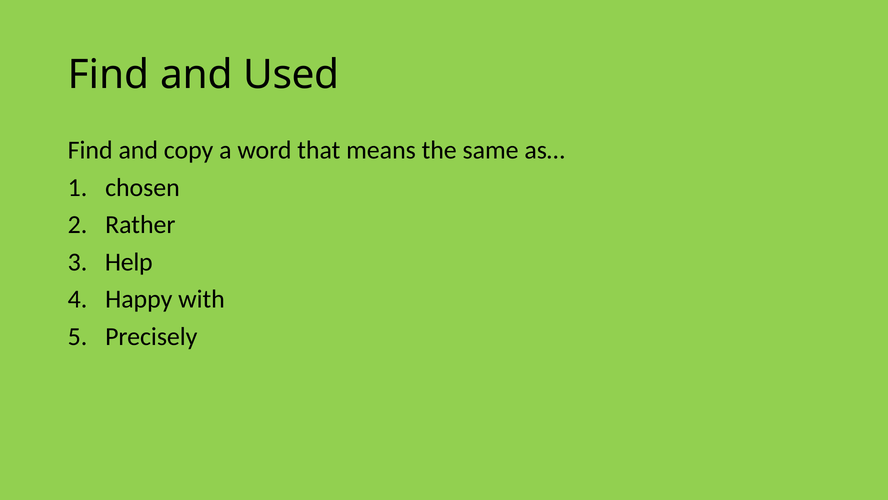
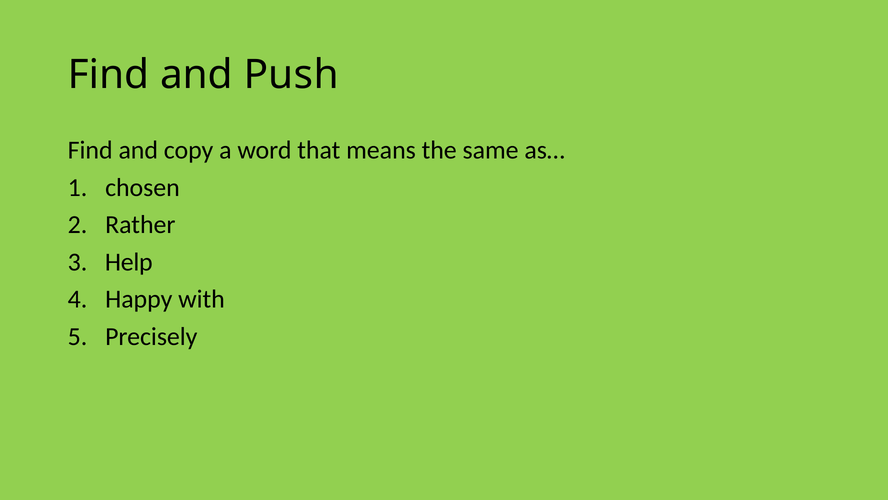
Used: Used -> Push (291, 75)
